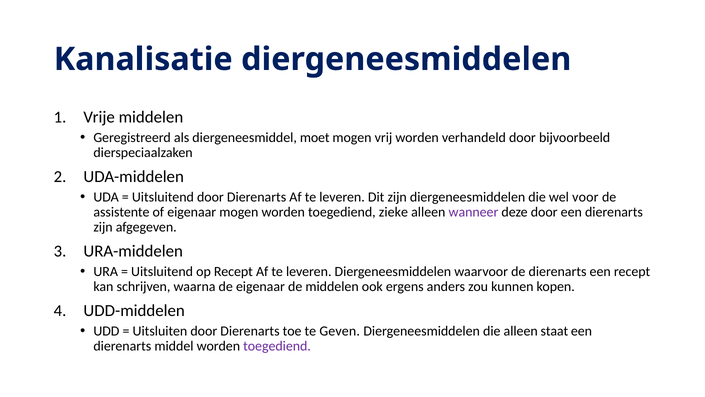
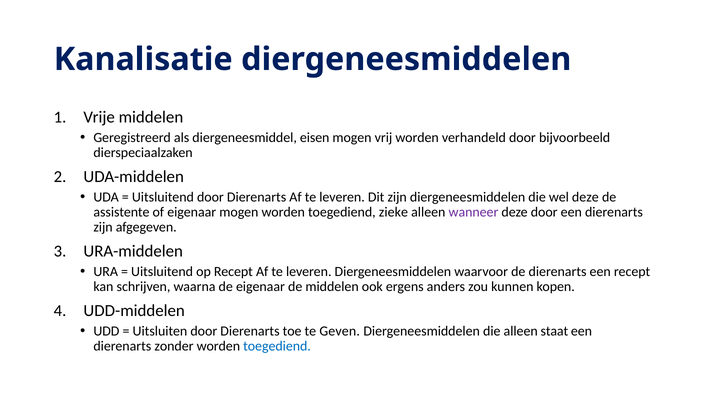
moet: moet -> eisen (315, 138)
wel voor: voor -> deze (585, 197)
middel: middel -> zonder (174, 346)
toegediend colour: purple -> blue (277, 346)
